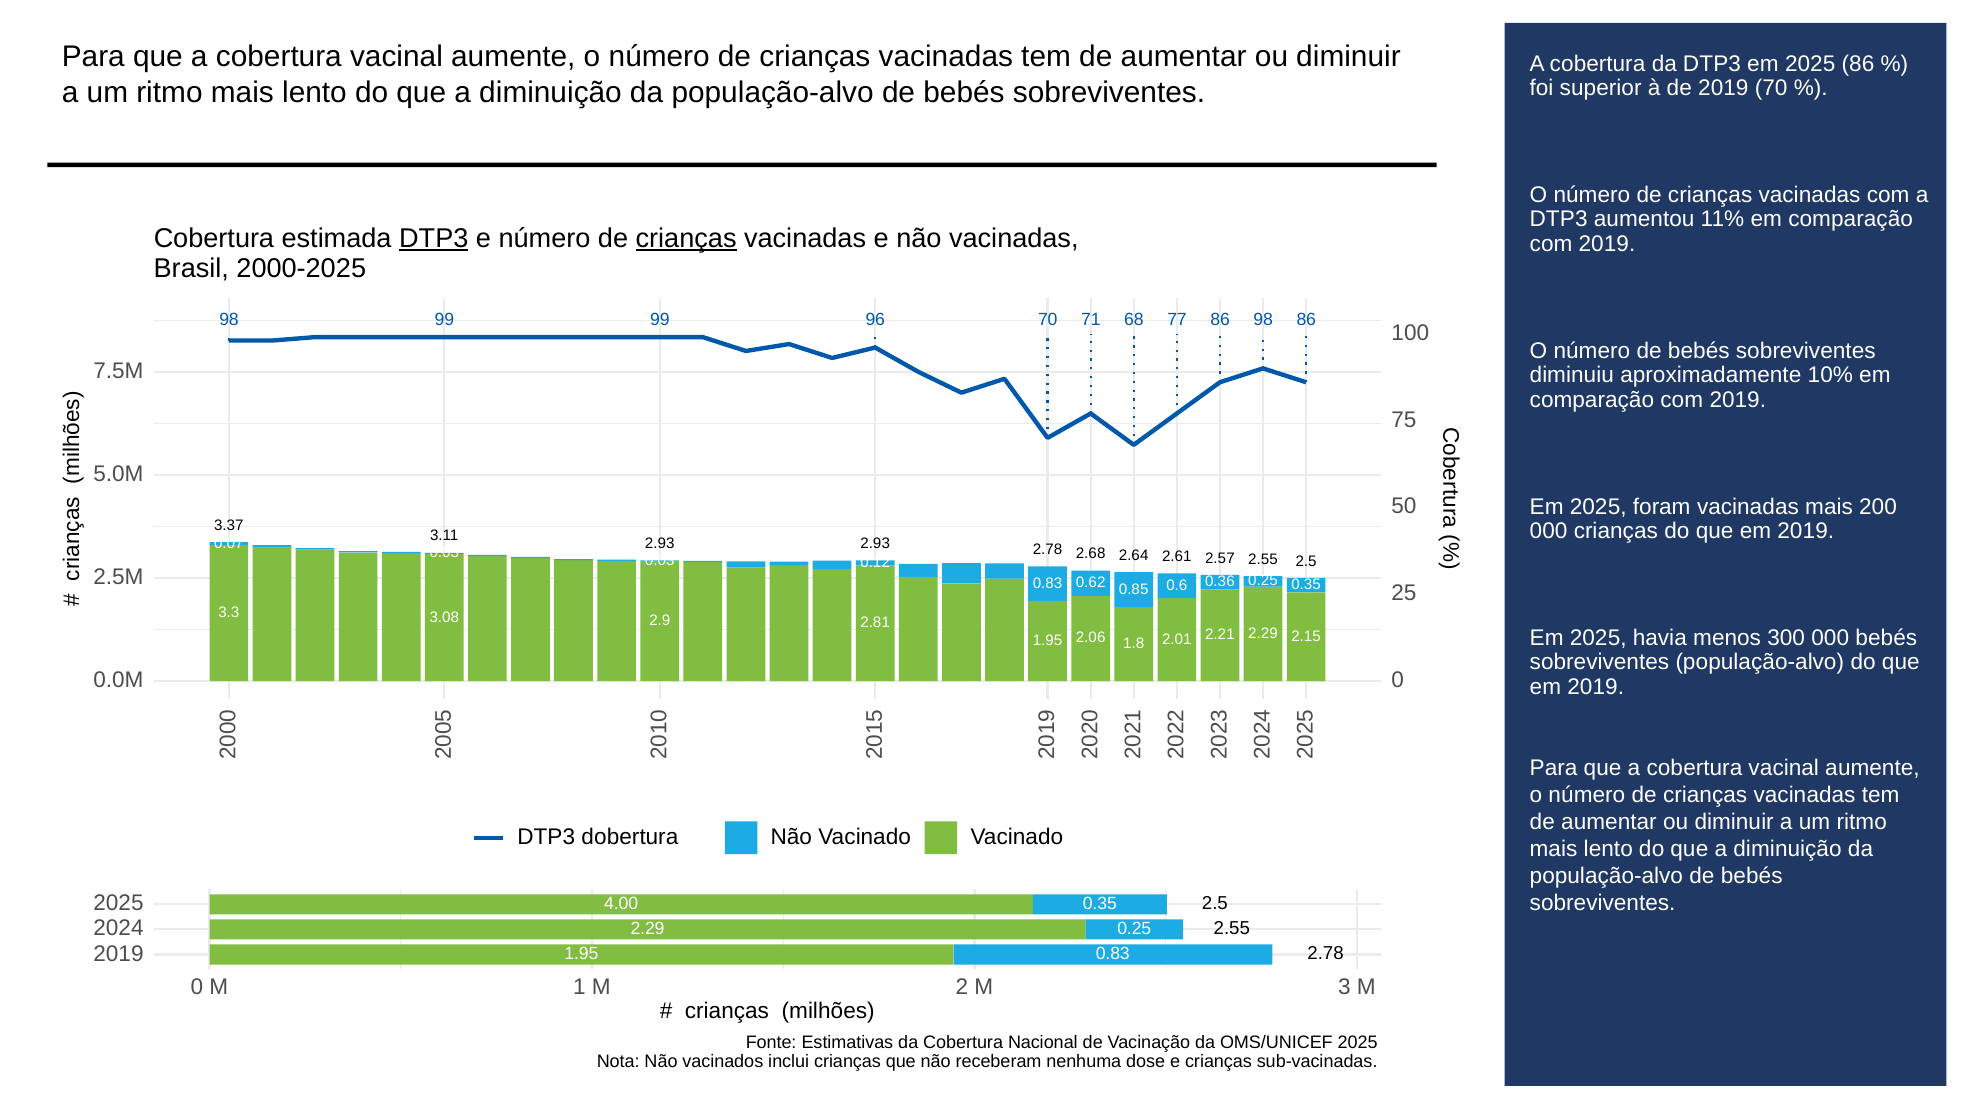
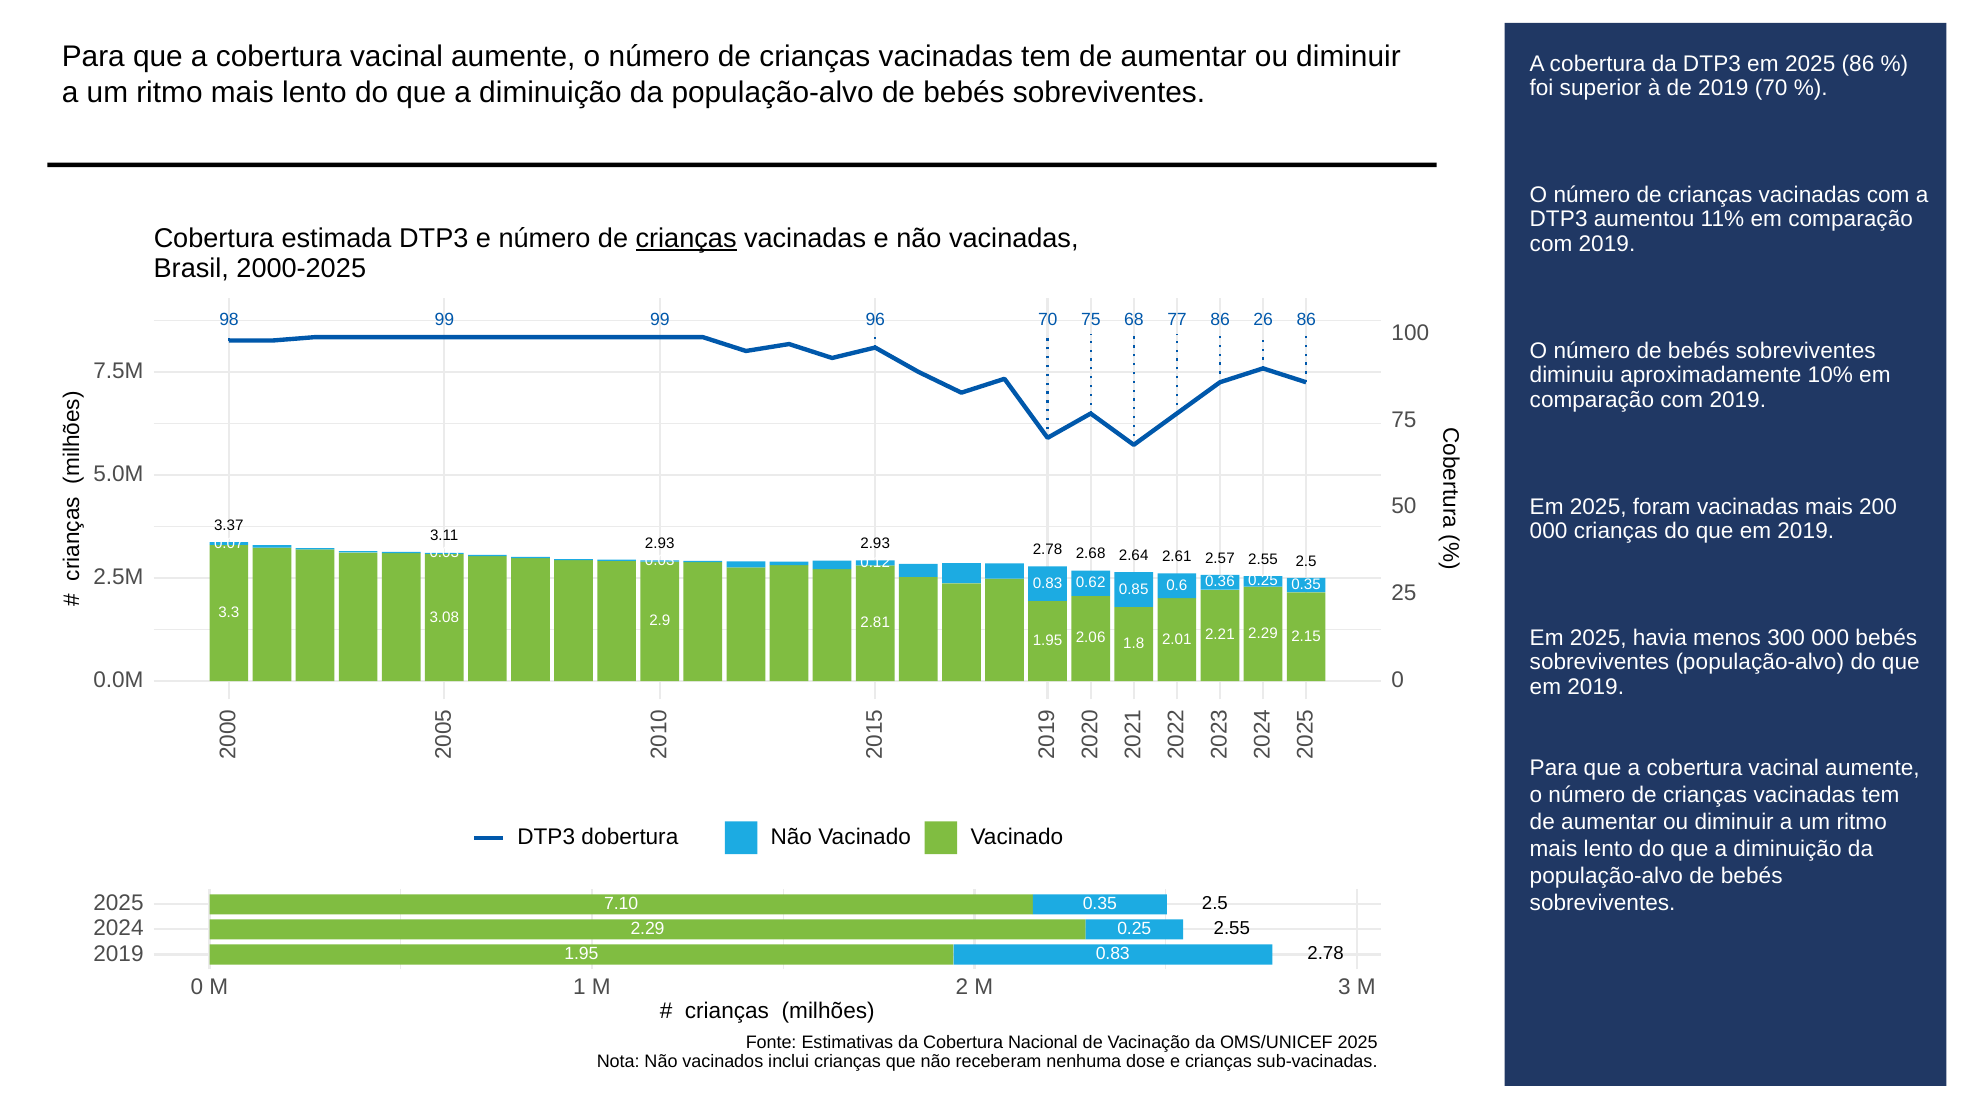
DTP3 underline: present -> none (434, 238)
70 71: 71 -> 75 (1091, 320)
86 98: 98 -> 26 (1263, 320)
4.00: 4.00 -> 7.10 (621, 903)
